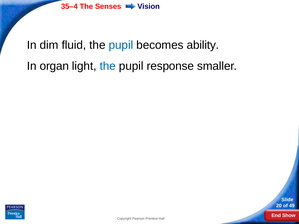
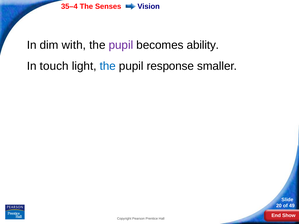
fluid: fluid -> with (74, 45)
pupil colour: blue -> purple (121, 45)
organ: organ -> touch (54, 66)
